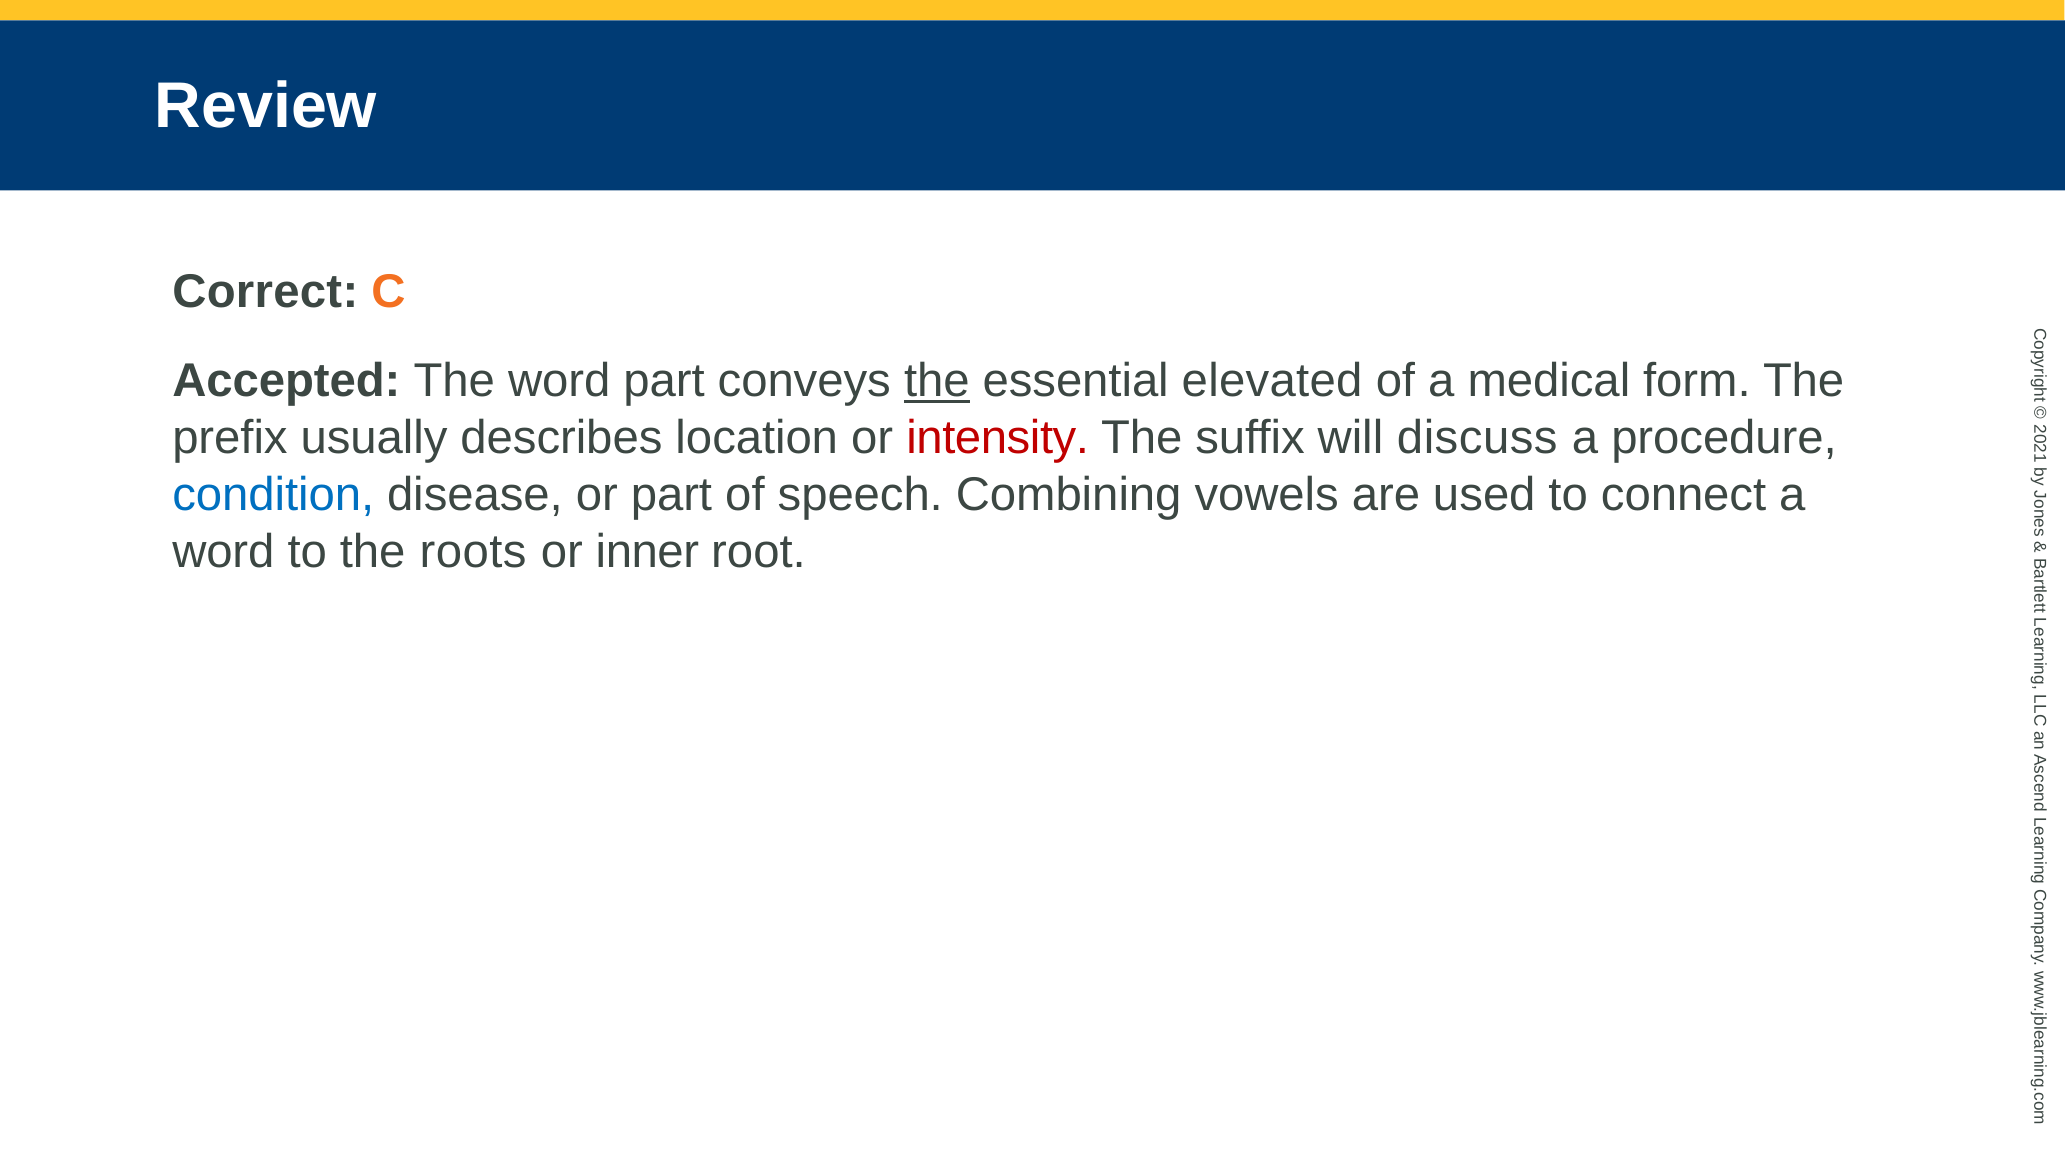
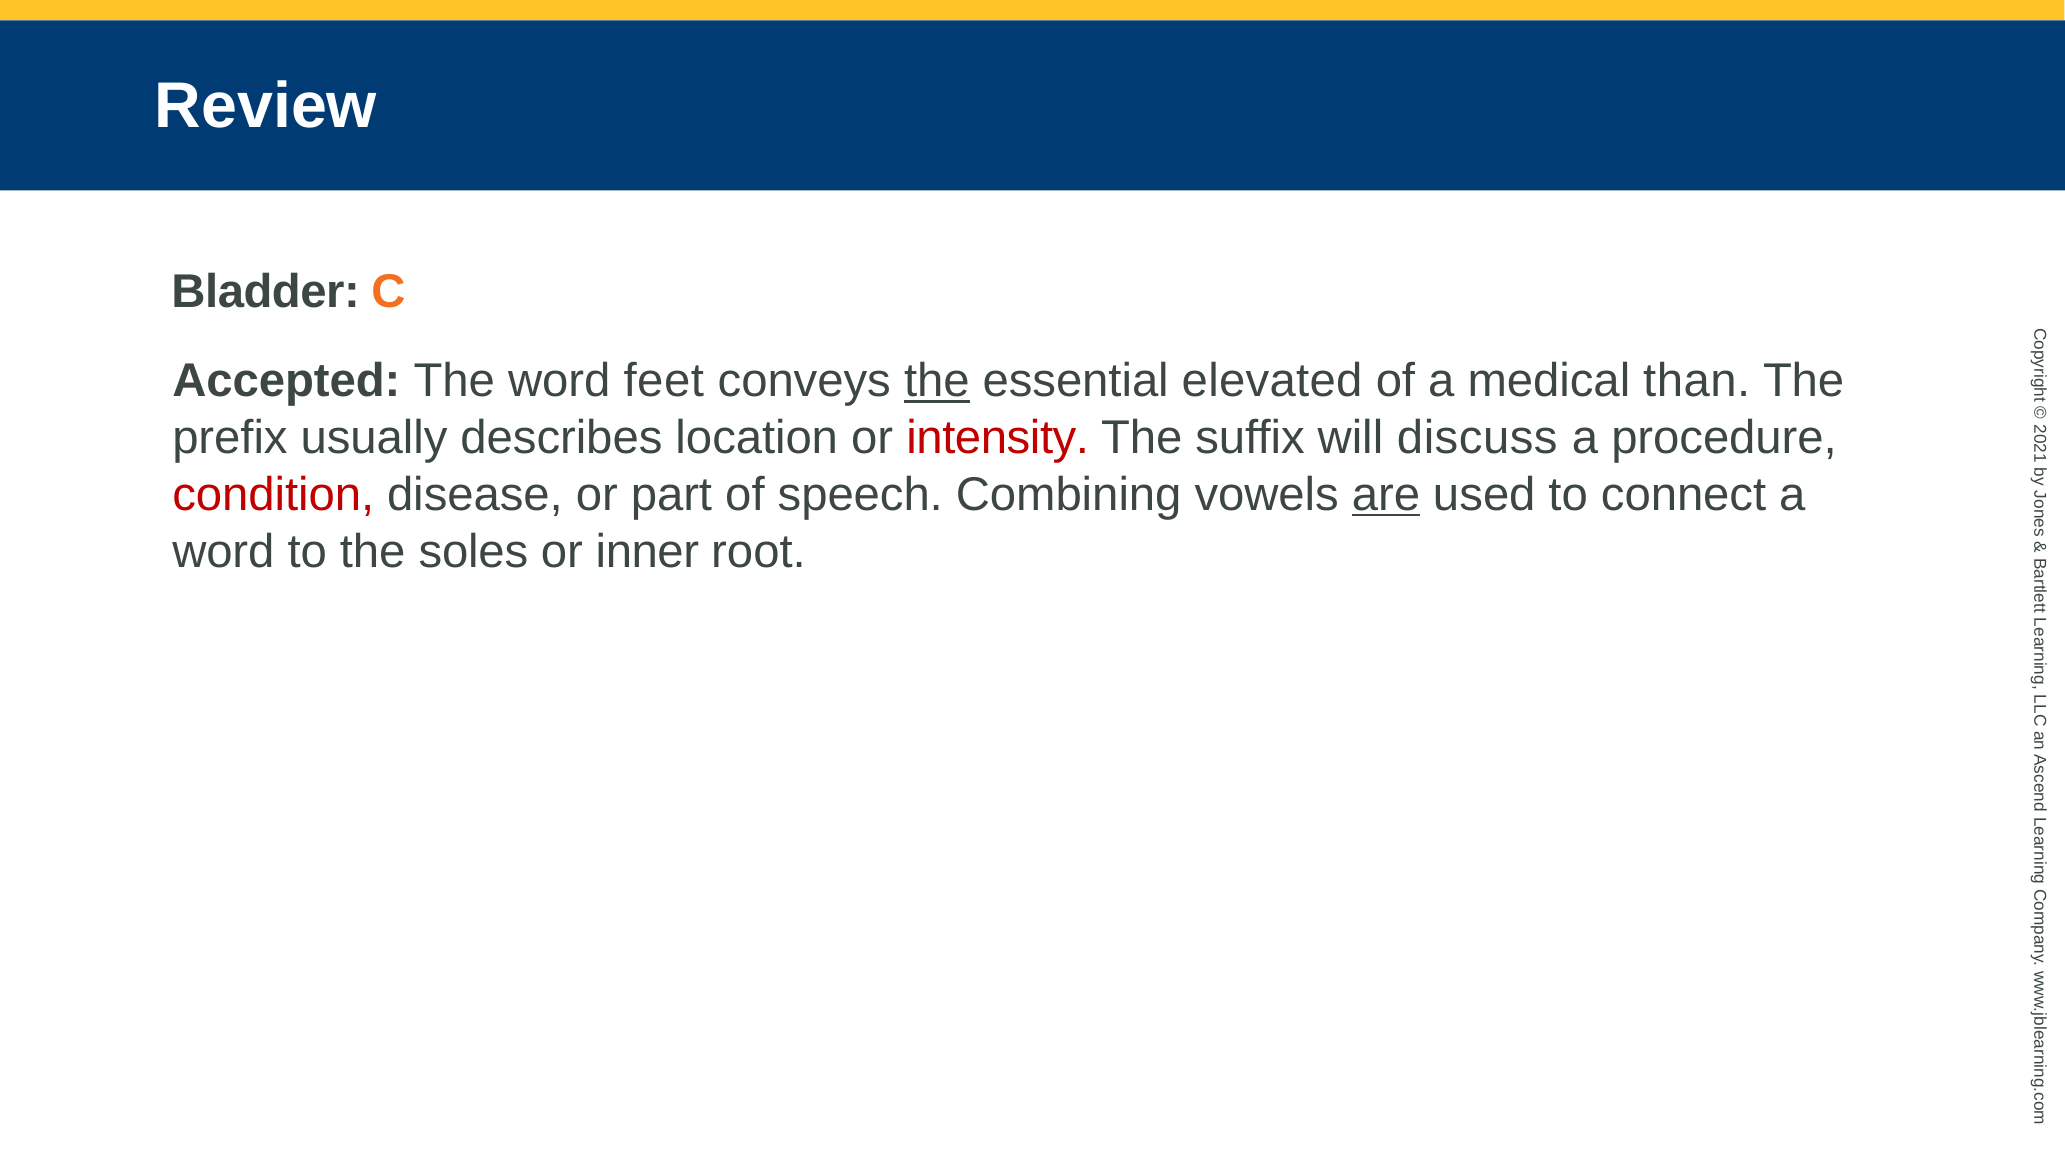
Correct: Correct -> Bladder (266, 292)
word part: part -> feet (664, 381)
form: form -> than (1697, 381)
condition colour: blue -> red (273, 494)
are underline: none -> present (1386, 494)
roots: roots -> soles (473, 551)
